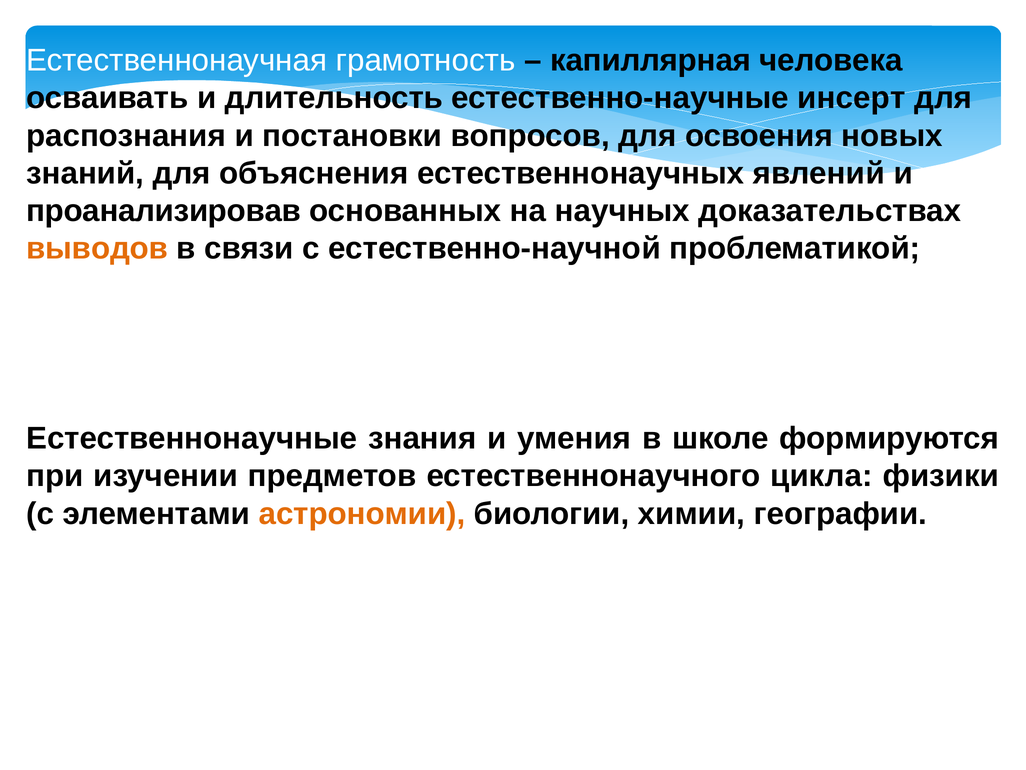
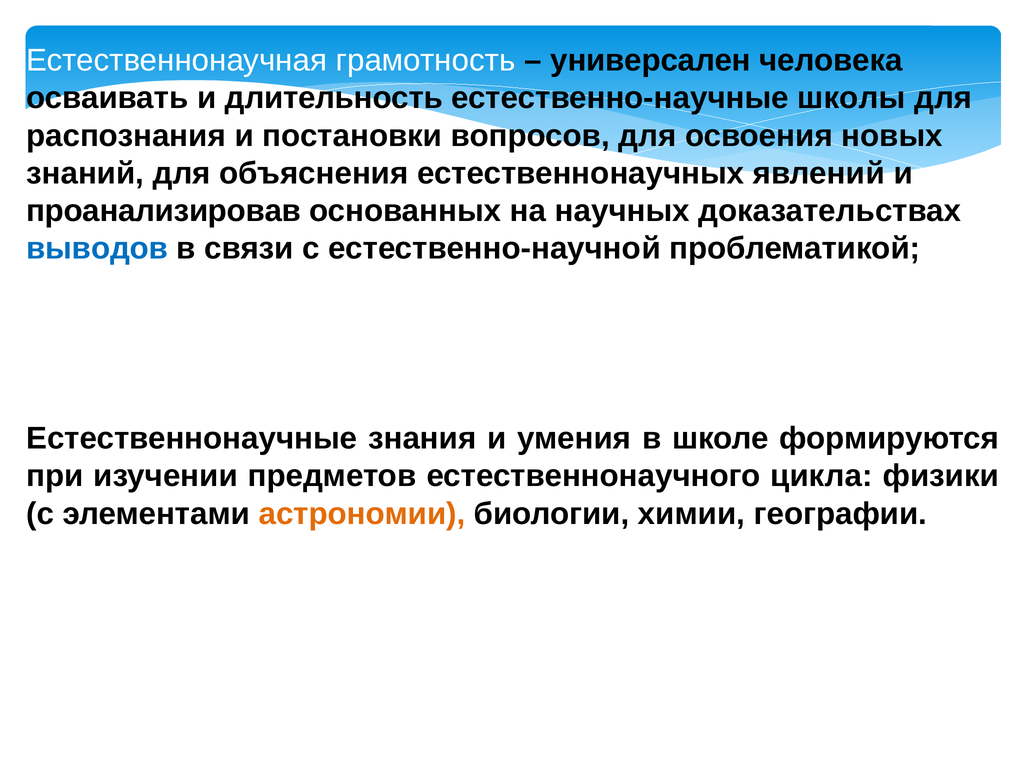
капиллярная: капиллярная -> универсален (651, 60)
инсерт: инсерт -> школы (851, 98)
выводов colour: orange -> blue (97, 248)
